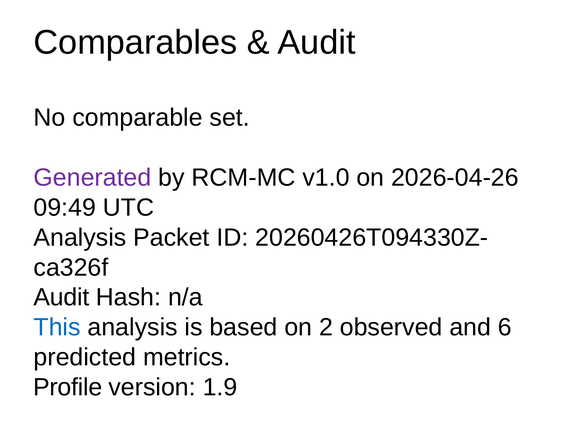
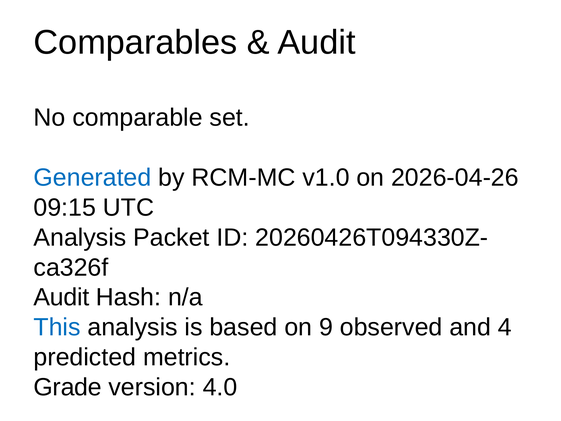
Generated colour: purple -> blue (92, 177)
09:49: 09:49 -> 09:15 (65, 207)
2: 2 -> 9 (326, 327)
6: 6 -> 4 (505, 327)
Profile: Profile -> Grade (68, 387)
1.9: 1.9 -> 4.0 (220, 387)
